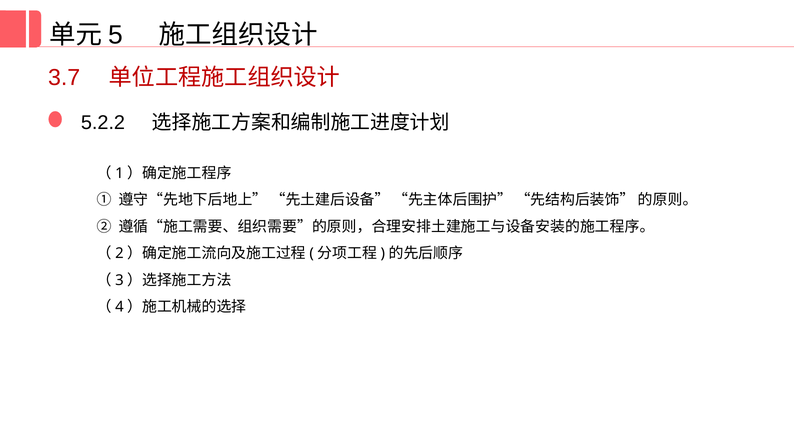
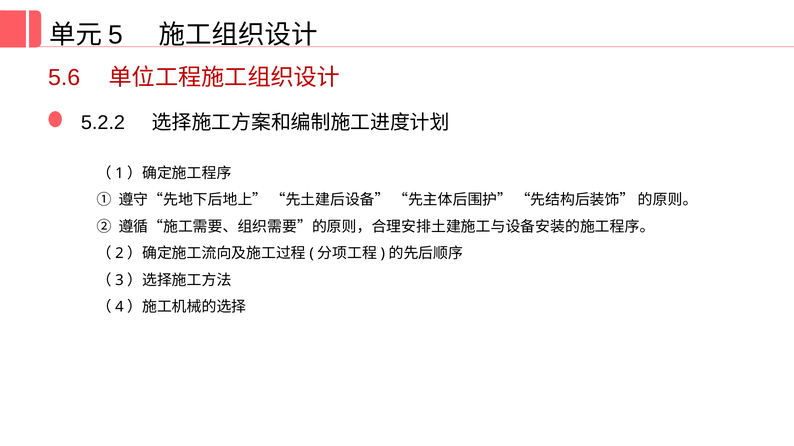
3.7: 3.7 -> 5.6 (64, 78)
